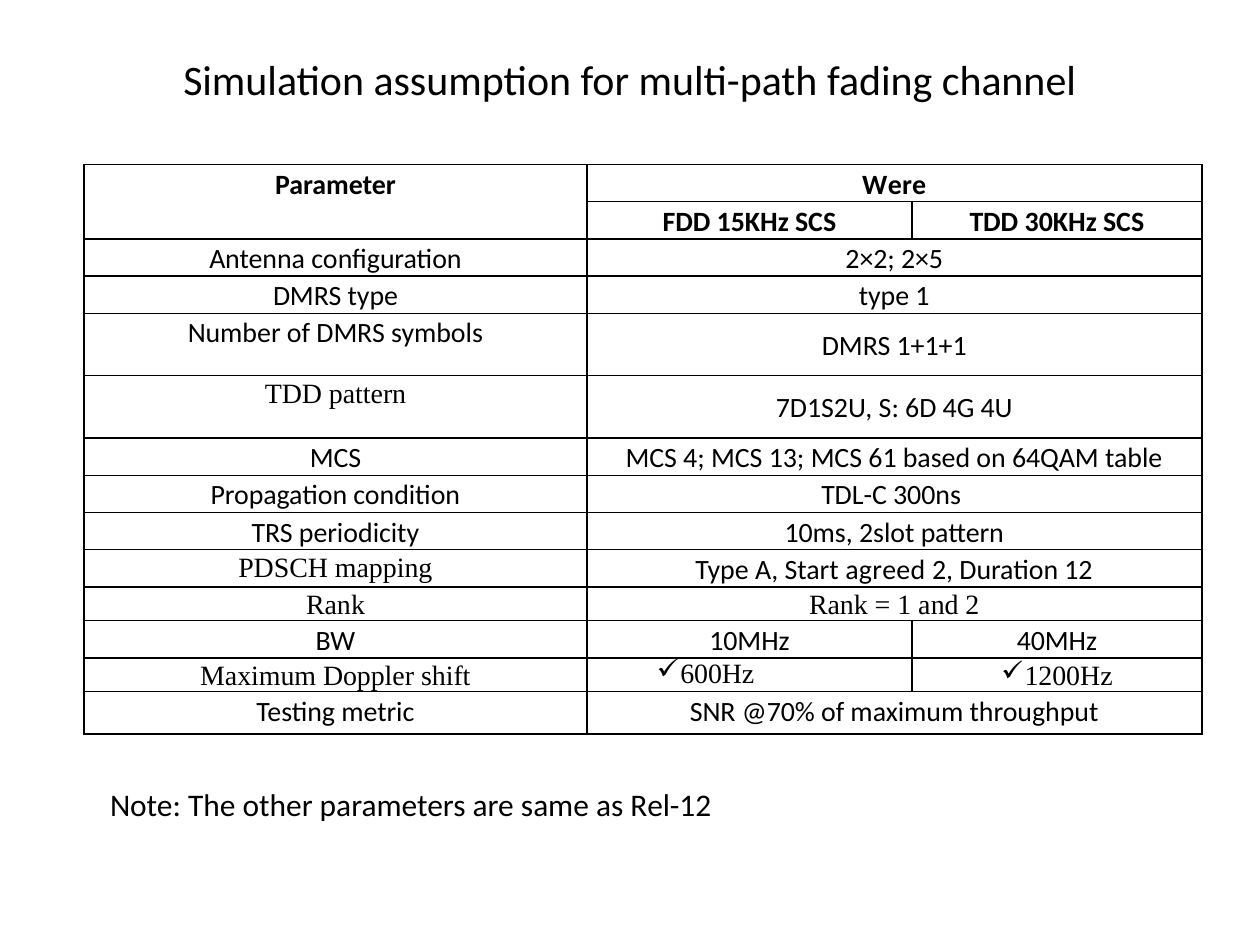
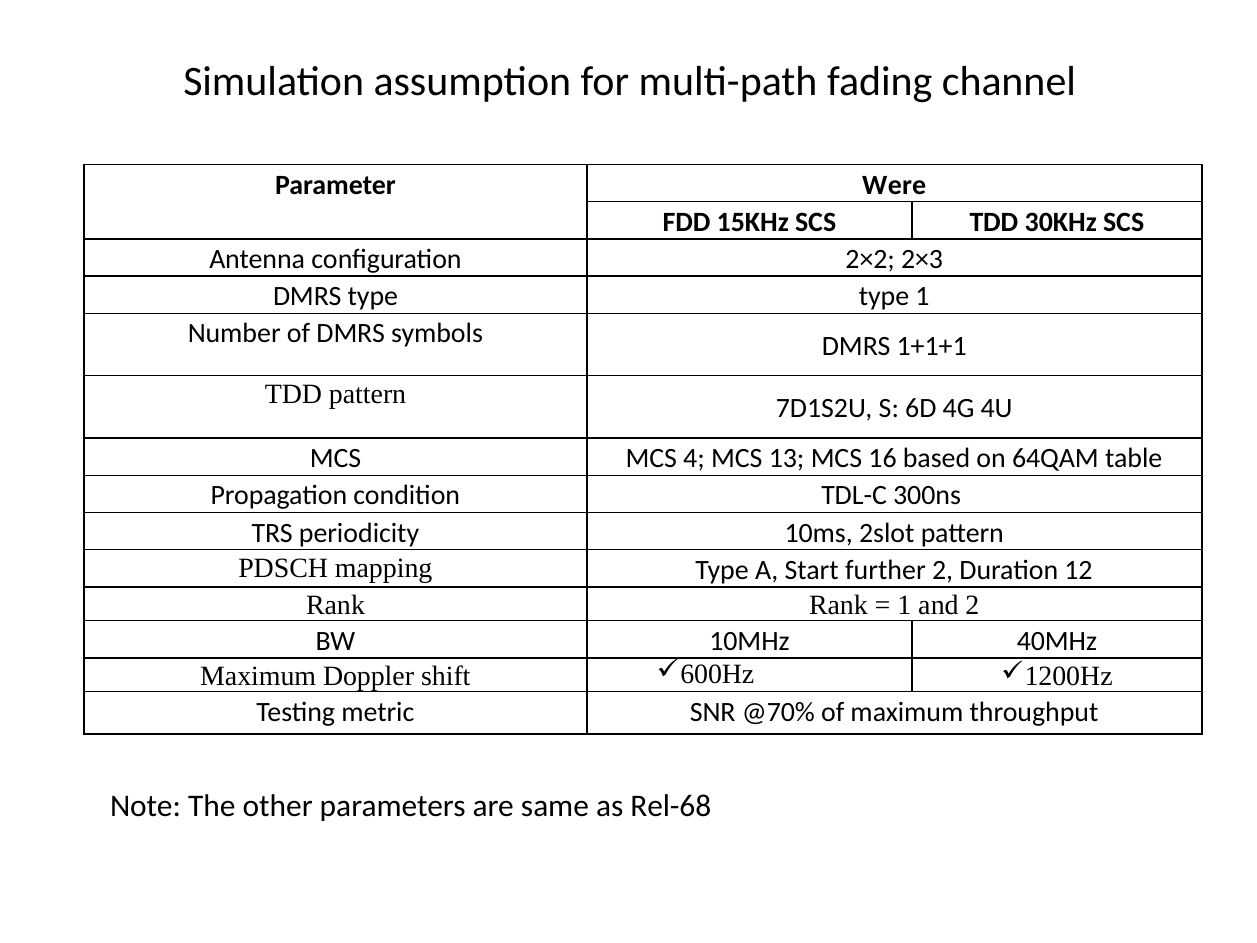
2×5: 2×5 -> 2×3 (922, 259)
61: 61 -> 16 (883, 458)
agreed: agreed -> further (885, 570)
Rel-12: Rel-12 -> Rel-68 (671, 805)
